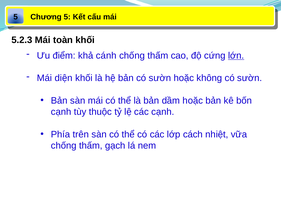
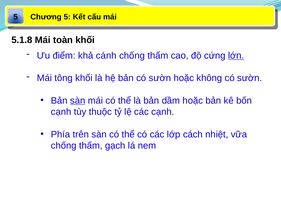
5.2.3: 5.2.3 -> 5.1.8 (22, 40)
diện: diện -> tông (64, 78)
sàn underline: none -> present (78, 100)
